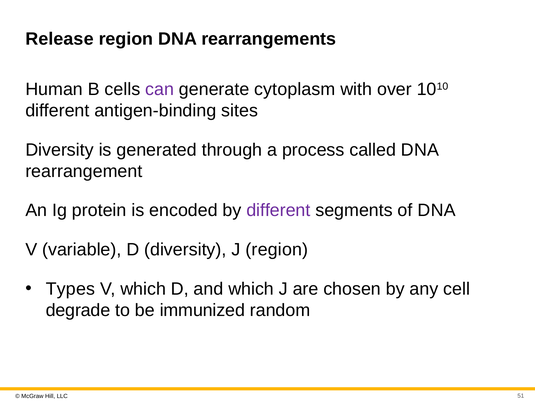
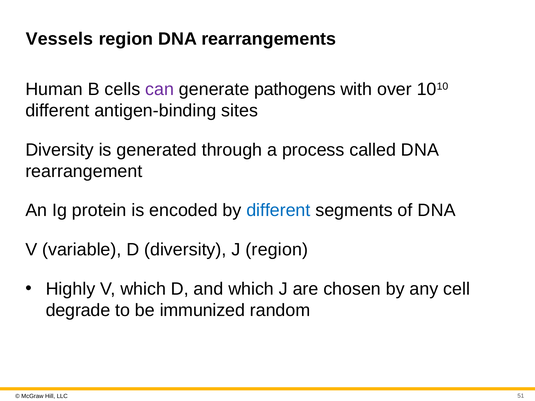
Release: Release -> Vessels (59, 39)
cytoplasm: cytoplasm -> pathogens (295, 89)
different colour: purple -> blue (278, 211)
Types: Types -> Highly (71, 289)
